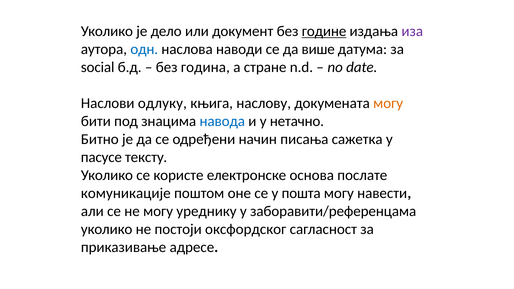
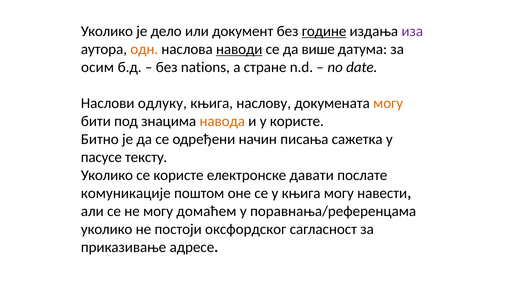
одн colour: blue -> orange (144, 49)
наводи underline: none -> present (239, 49)
social: social -> осим (98, 67)
година: година -> nations (205, 67)
навода colour: blue -> orange (222, 121)
у нетачно: нетачно -> користе (297, 121)
основа: основа -> давати (312, 175)
у пошта: пошта -> књига (301, 193)
уреднику: уреднику -> домаћем (206, 211)
заборавити/референцама: заборавити/референцама -> поравнања/референцама (333, 211)
